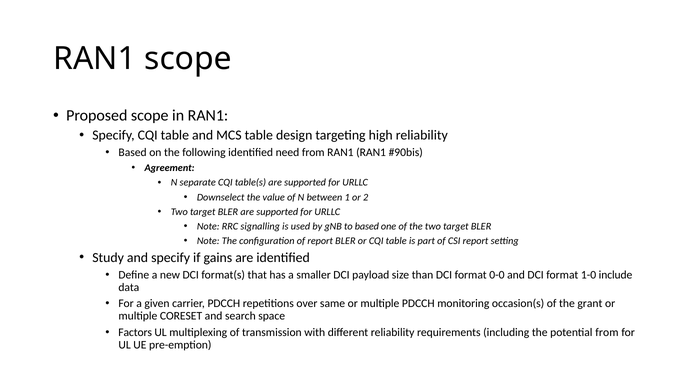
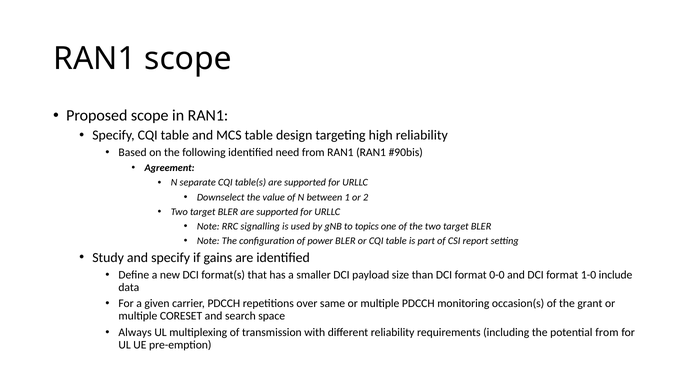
to based: based -> topics (367, 226)
of report: report -> power (320, 241)
Factors: Factors -> Always (135, 332)
